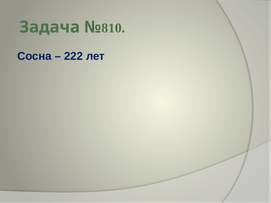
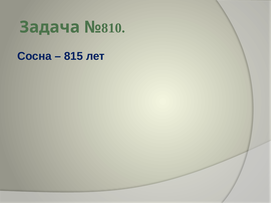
222: 222 -> 815 (73, 56)
